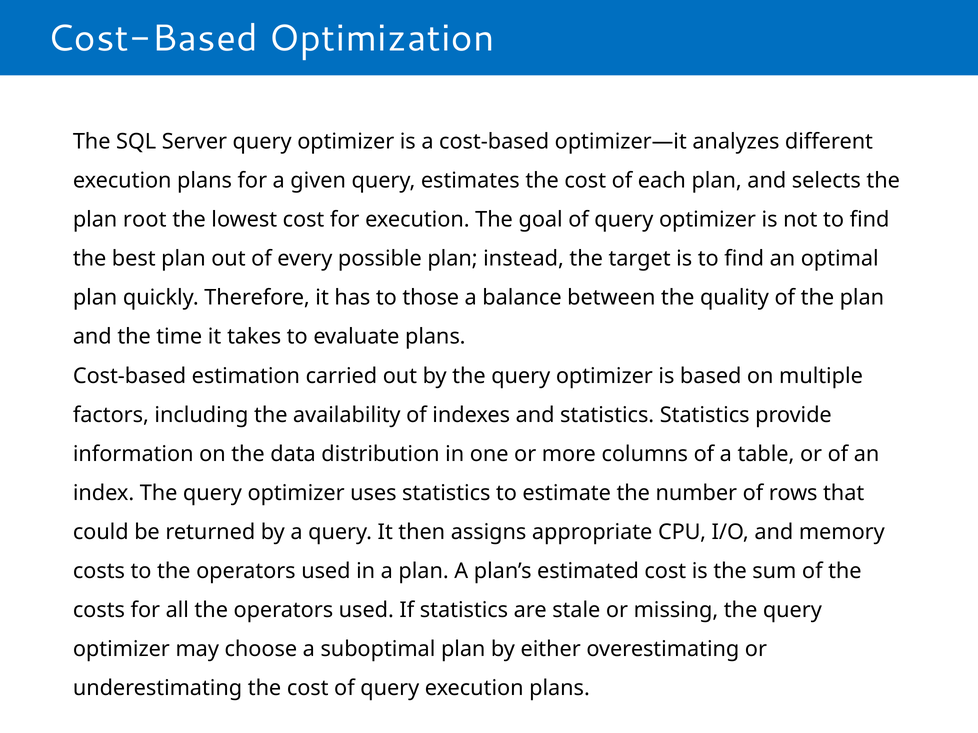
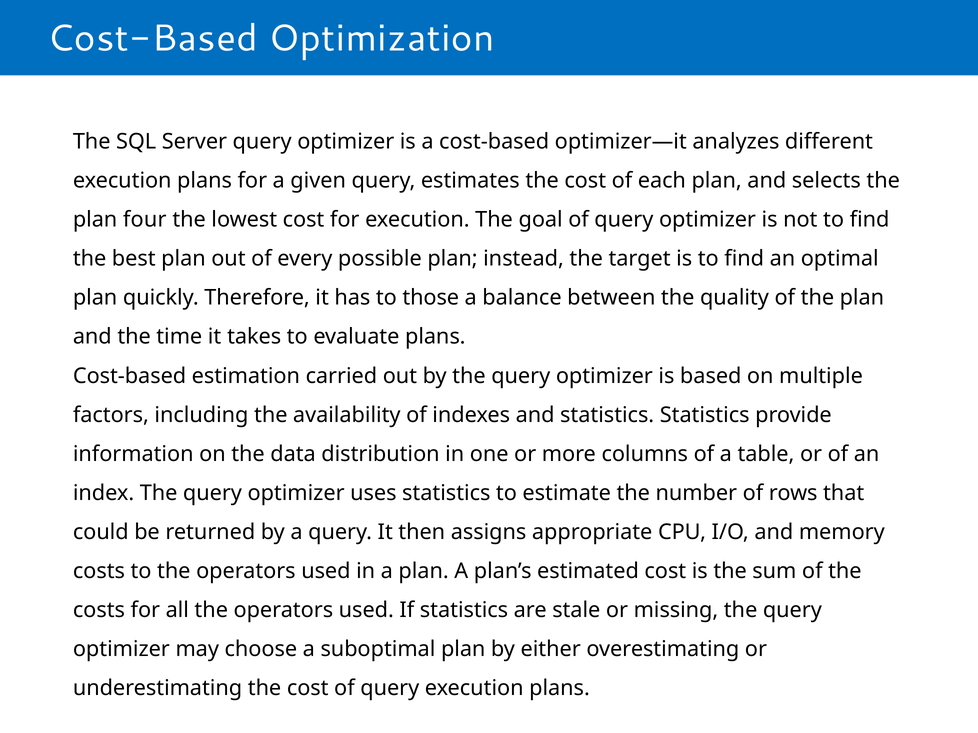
root: root -> four (145, 220)
